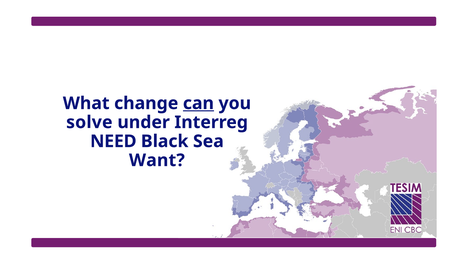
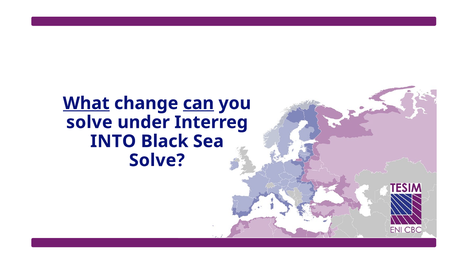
What underline: none -> present (86, 103)
NEED: NEED -> INTO (113, 142)
Want: Want -> Solve (157, 161)
